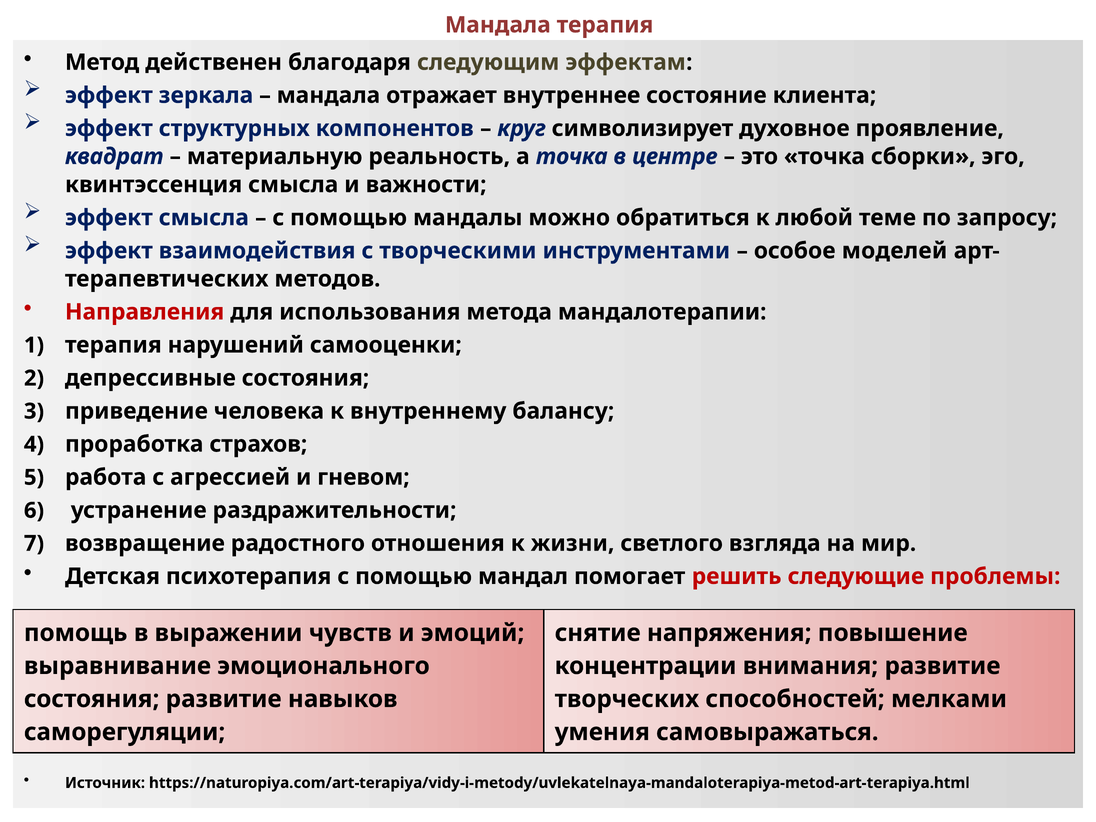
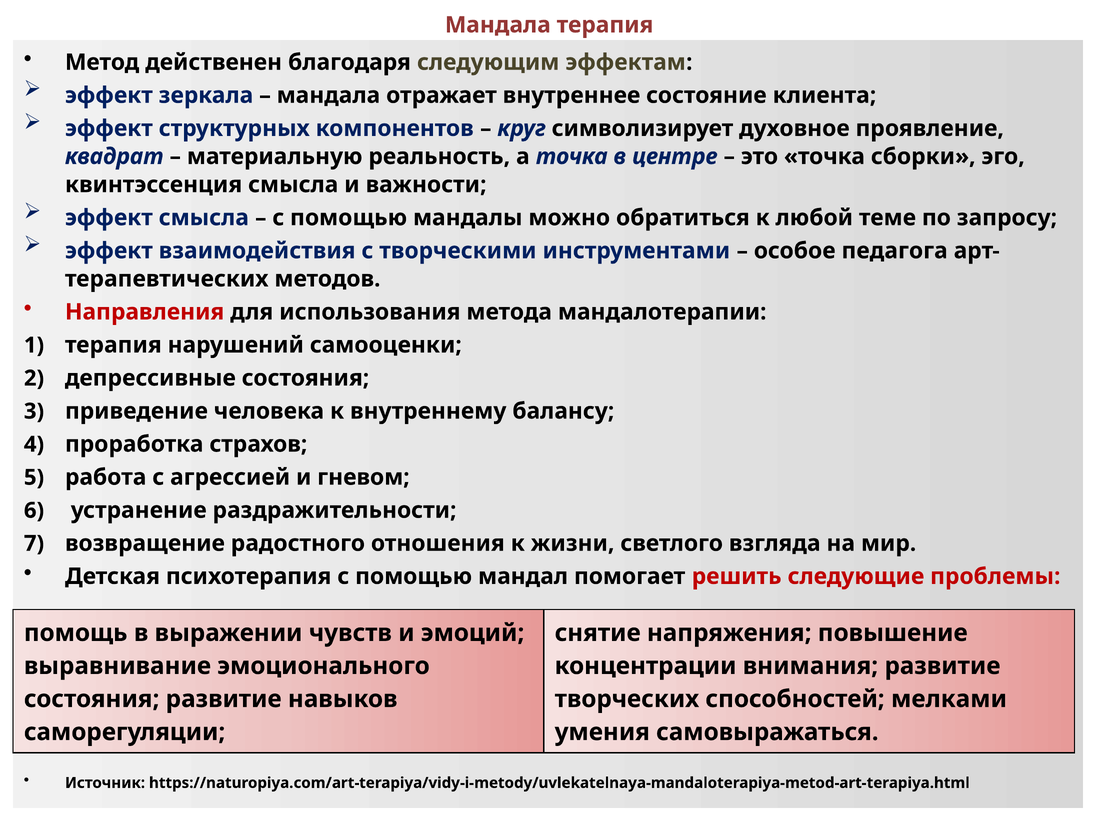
моделей: моделей -> педагога (895, 251)
